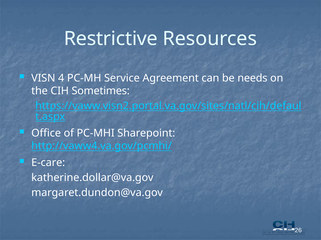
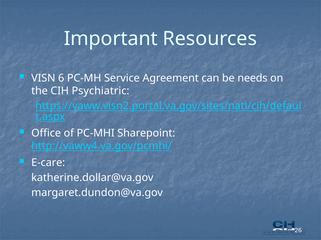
Restrictive: Restrictive -> Important (111, 39)
4: 4 -> 6 (61, 78)
Sometimes: Sometimes -> Psychiatric (101, 91)
